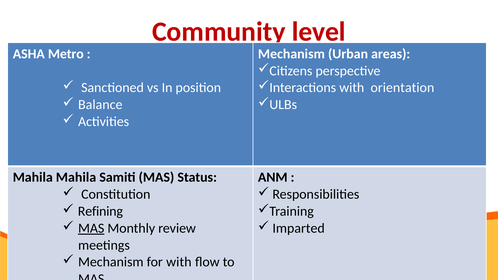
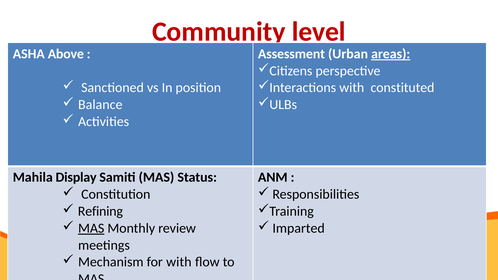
Metro: Metro -> Above (66, 54)
Mechanism: Mechanism -> Assessment (291, 54)
areas underline: none -> present (391, 54)
orientation: orientation -> constituted (402, 88)
Mahila Mahila: Mahila -> Display (76, 177)
